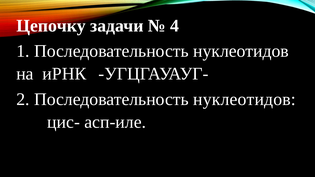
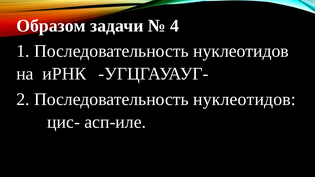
Цепочку: Цепочку -> Образом (51, 26)
